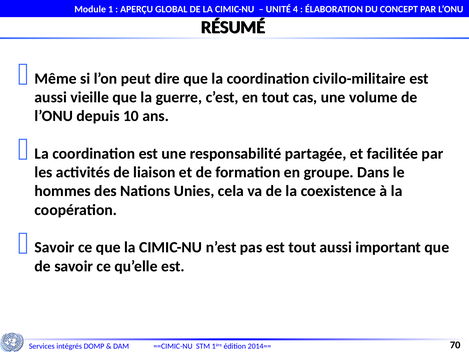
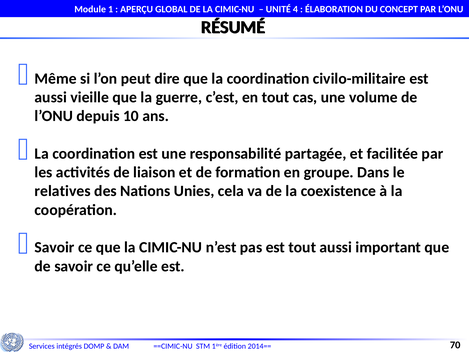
hommes: hommes -> relatives (63, 191)
